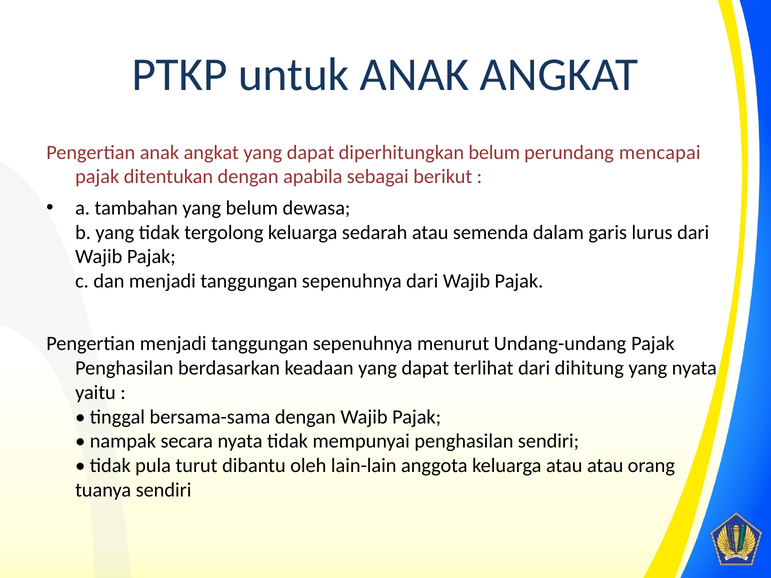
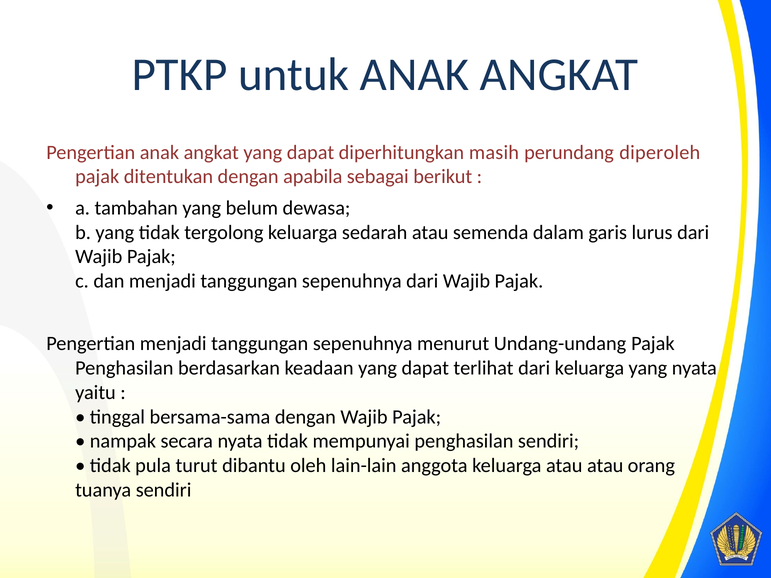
diperhitungkan belum: belum -> masih (494, 152)
mencapai: mencapai -> diperoleh (660, 152)
dari dihitung: dihitung -> keluarga (589, 368)
